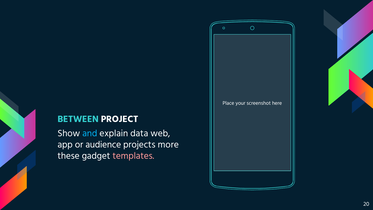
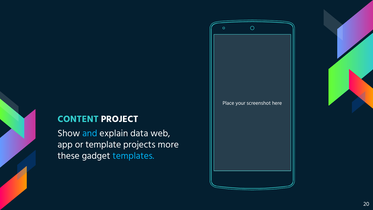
BETWEEN: BETWEEN -> CONTENT (78, 119)
audience: audience -> template (103, 144)
templates colour: pink -> light blue (133, 156)
